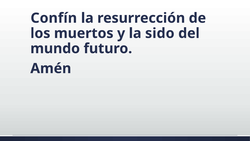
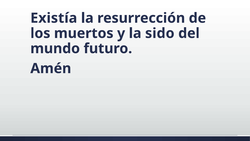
Confín: Confín -> Existía (54, 18)
